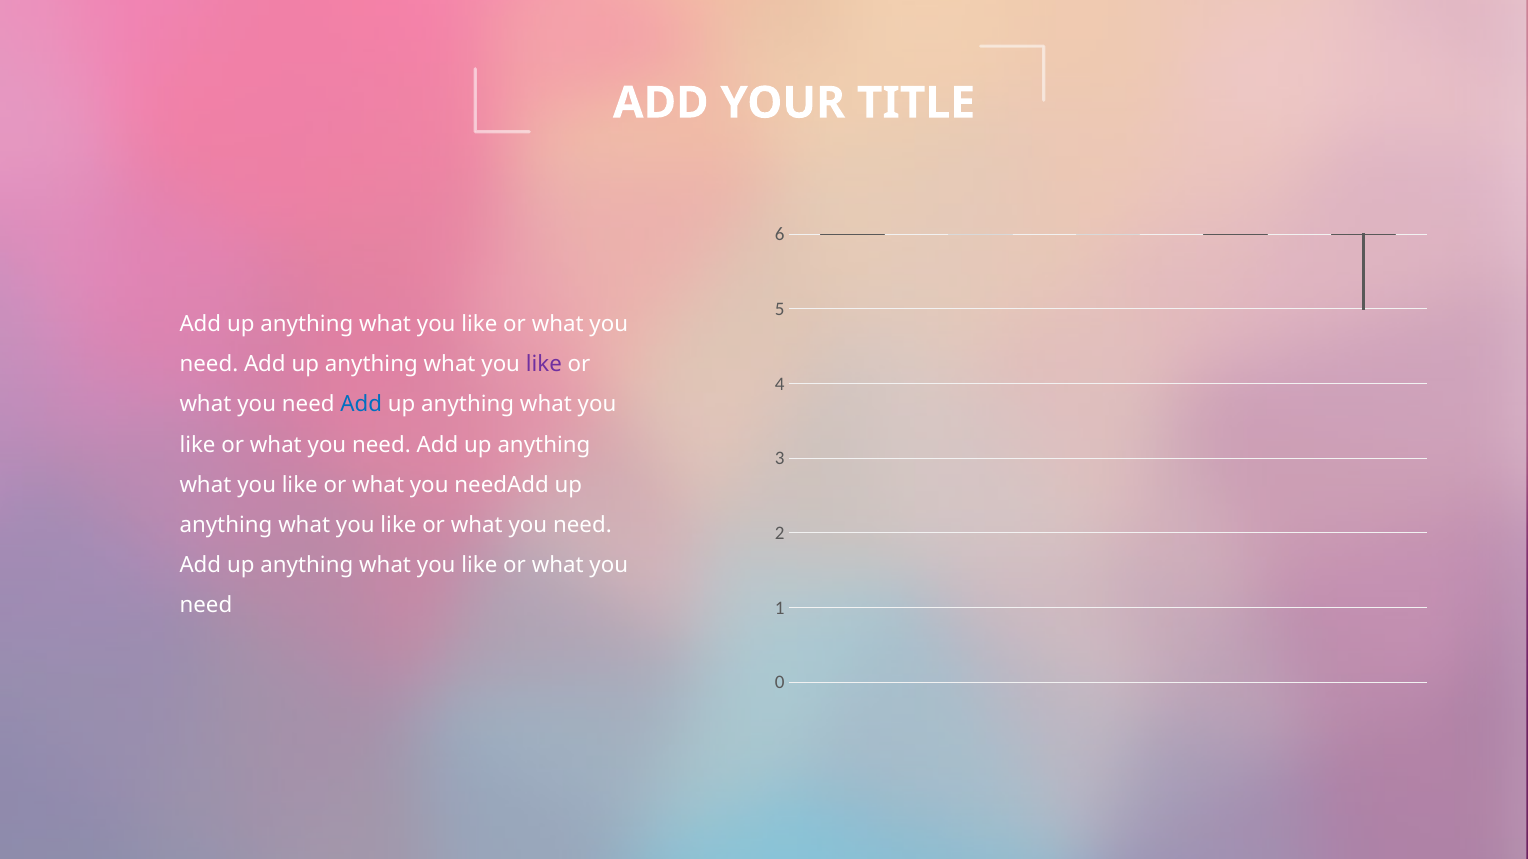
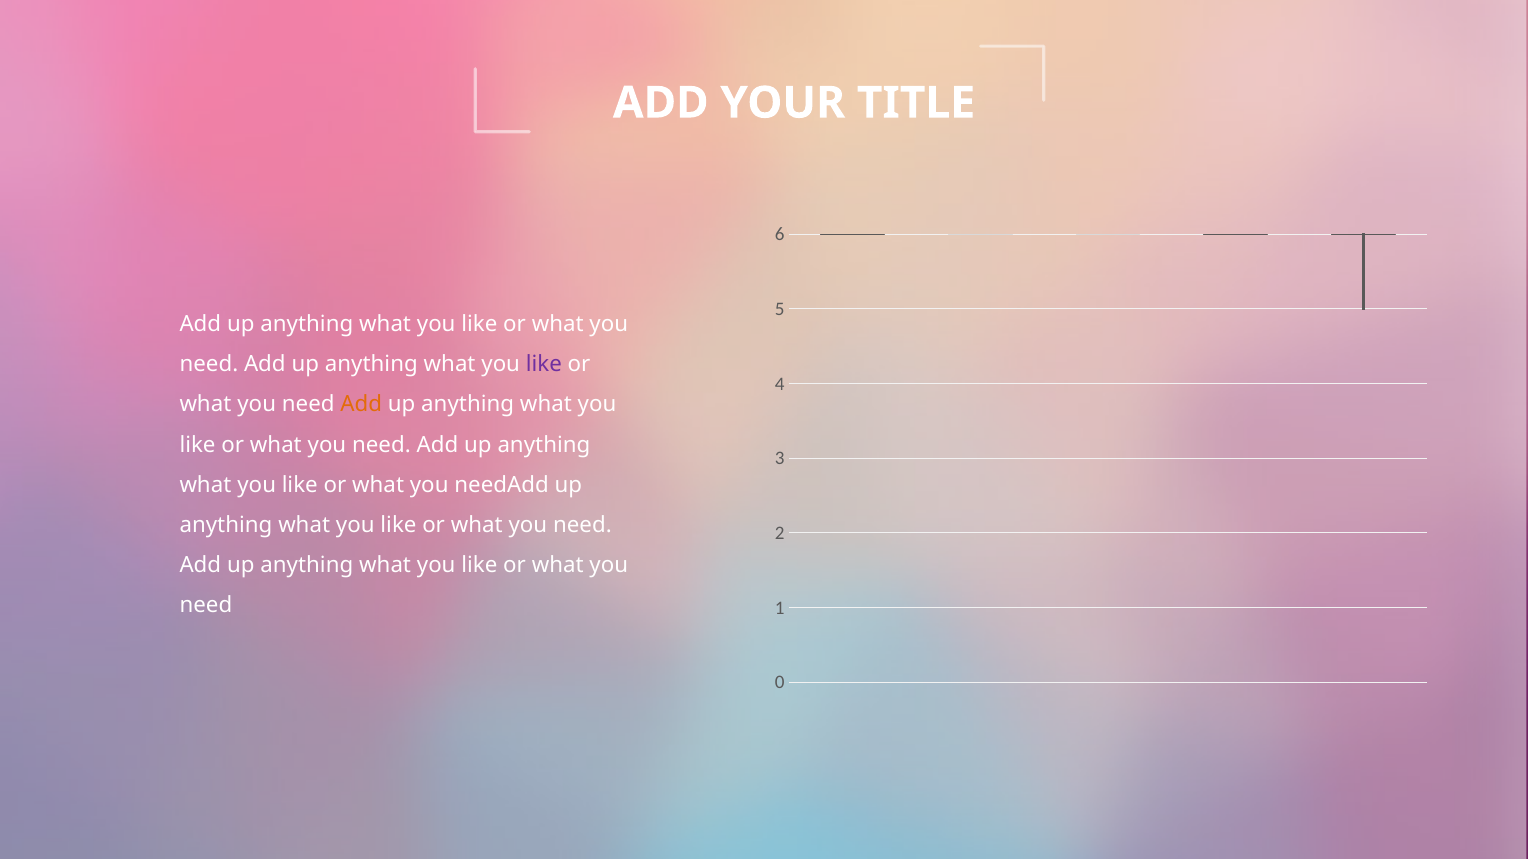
Add colour: blue -> orange (361, 405)
